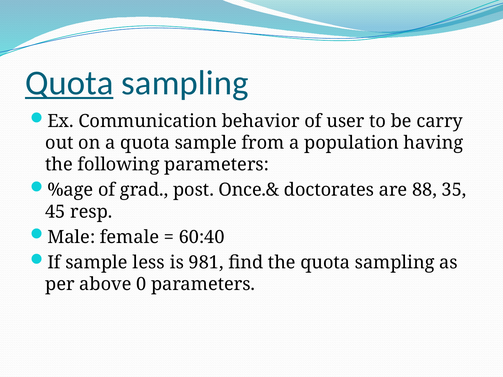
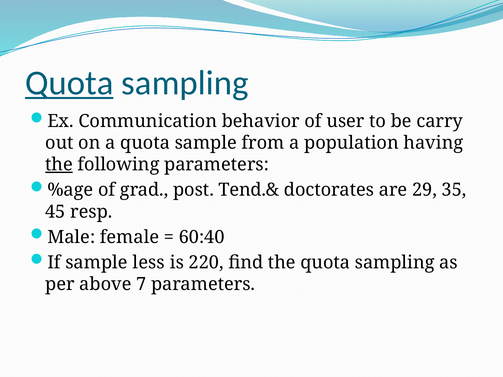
the underline: none -> present (59, 165)
Once.&: Once.& -> Tend.& (249, 190)
88: 88 -> 29 (424, 190)
981: 981 -> 220 (206, 263)
0: 0 -> 7 (141, 284)
